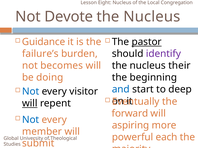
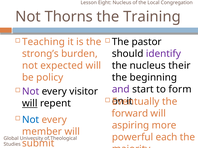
Devote: Devote -> Thorns (69, 17)
Nucleus: Nucleus -> Training (152, 17)
Guidance: Guidance -> Teaching (43, 42)
pastor underline: present -> none (147, 42)
failure’s: failure’s -> strong’s (40, 54)
becomes: becomes -> expected (62, 66)
doing: doing -> policy (50, 78)
and colour: blue -> purple (121, 90)
deep: deep -> form (180, 90)
Not colour: blue -> purple (31, 92)
